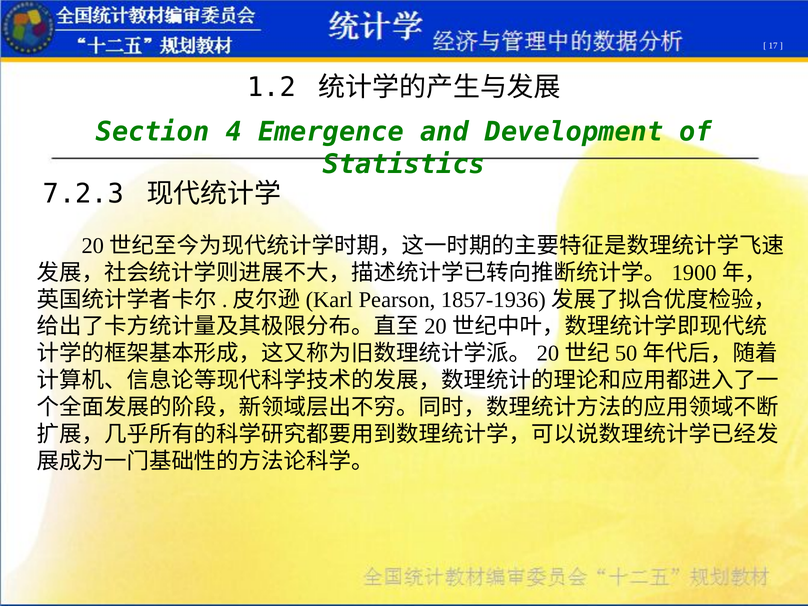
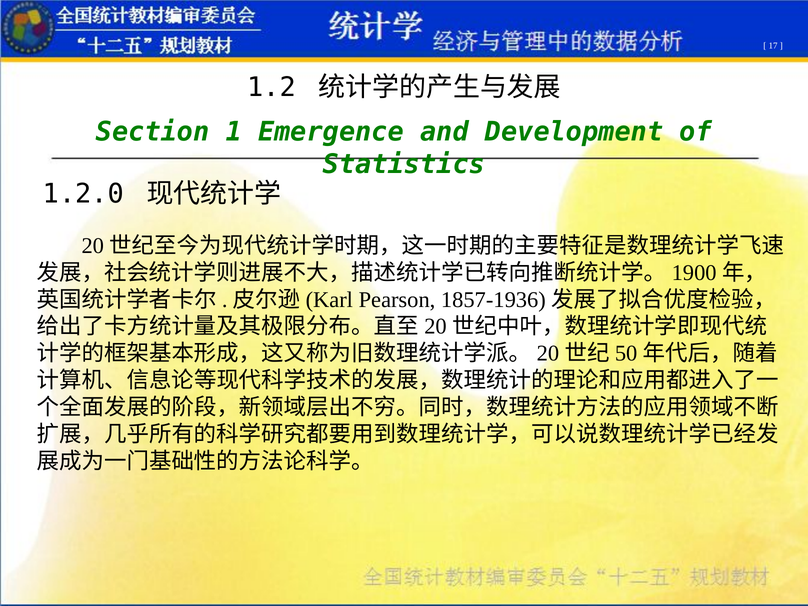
4: 4 -> 1 (234, 132)
7.2.3: 7.2.3 -> 1.2.0 (83, 194)
